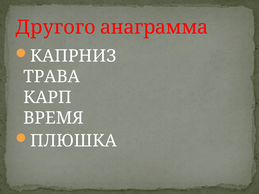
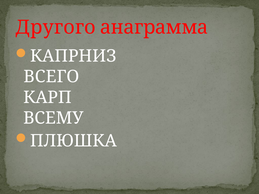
ТРАВА: ТРАВА -> ВСЕГО (51, 77)
ВРЕМЯ: ВРЕМЯ -> ВСЕМУ (53, 118)
